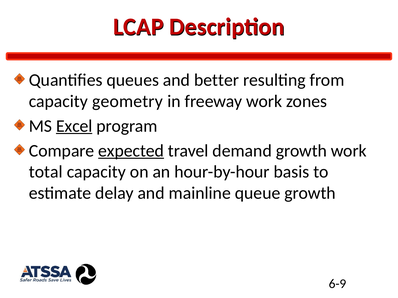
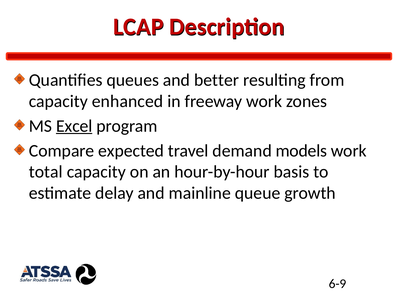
geometry: geometry -> enhanced (128, 101)
expected underline: present -> none (131, 151)
demand growth: growth -> models (301, 151)
